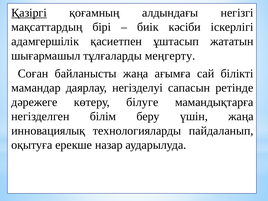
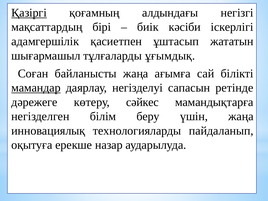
меңгерту: меңгерту -> ұғымдық (170, 56)
мамандар underline: none -> present (36, 88)
білуге: білуге -> сәйкес (142, 102)
